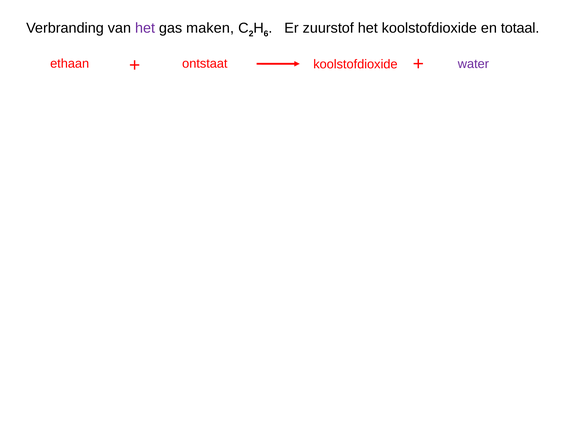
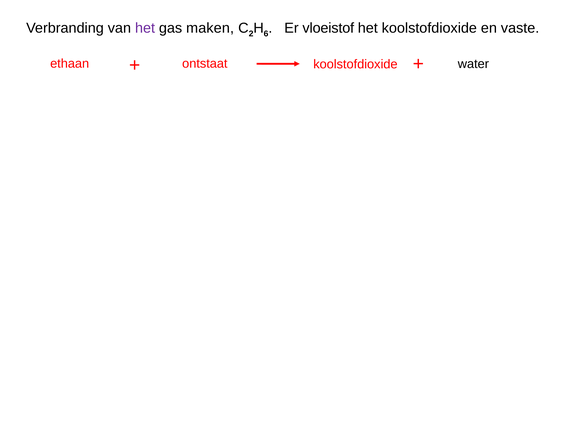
zuurstof: zuurstof -> vloeistof (328, 28)
totaal: totaal -> vaste (520, 28)
water colour: purple -> black (473, 64)
